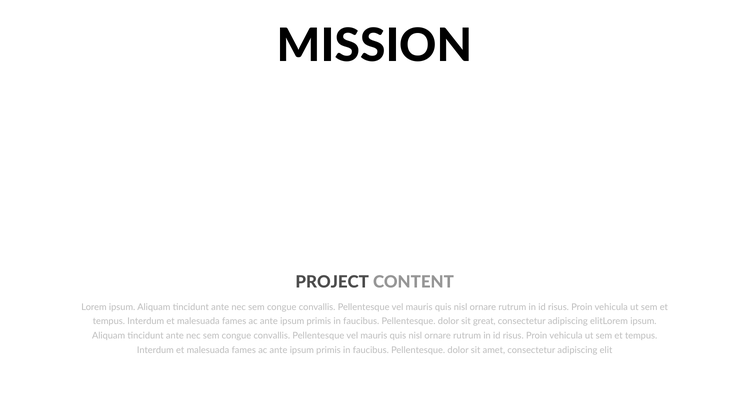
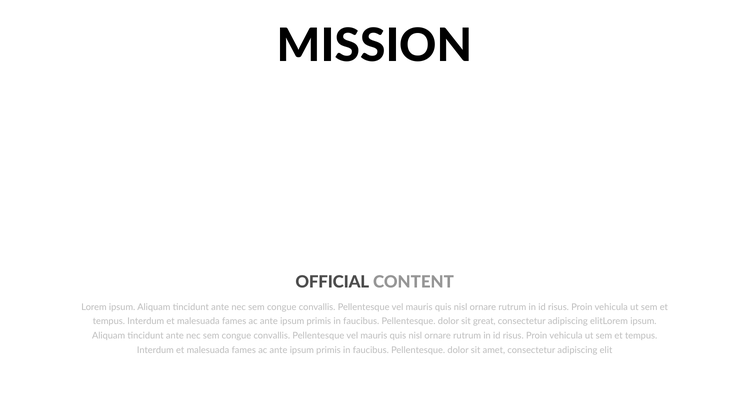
PROJECT: PROJECT -> OFFICIAL (332, 282)
